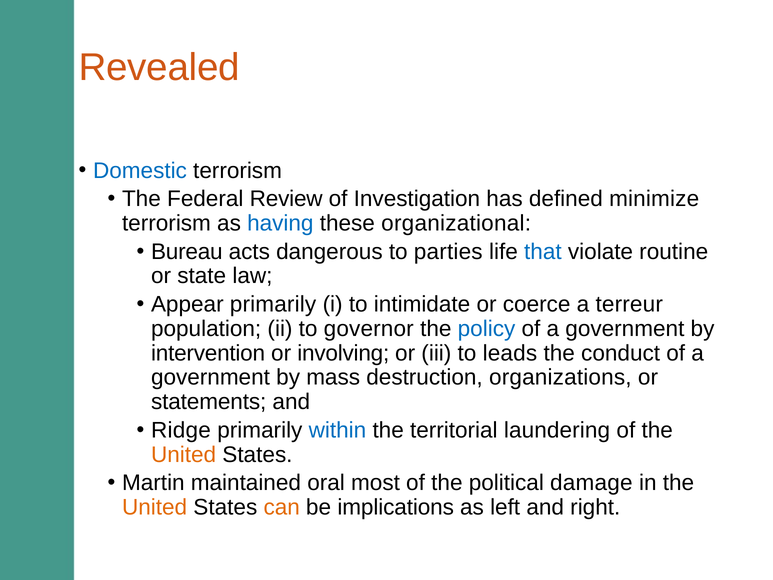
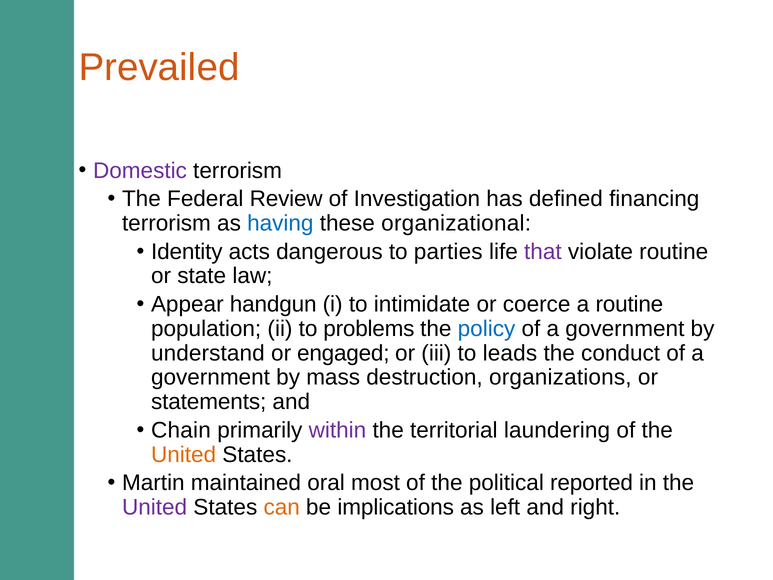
Revealed: Revealed -> Prevailed (159, 67)
Domestic colour: blue -> purple (140, 171)
minimize: minimize -> financing (654, 199)
Bureau: Bureau -> Identity (187, 252)
that colour: blue -> purple (543, 252)
Appear primarily: primarily -> handgun (273, 304)
a terreur: terreur -> routine (629, 304)
governor: governor -> problems (369, 329)
intervention: intervention -> understand (208, 353)
involving: involving -> engaged (343, 353)
Ridge: Ridge -> Chain (181, 430)
within colour: blue -> purple (337, 430)
damage: damage -> reported (592, 483)
United colour: orange -> purple (155, 507)
